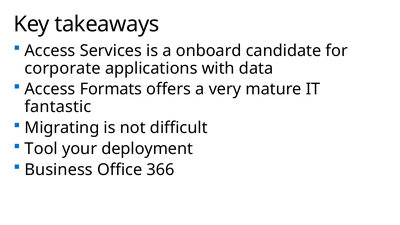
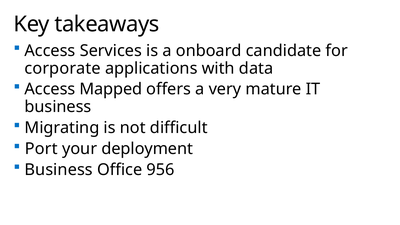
Formats: Formats -> Mapped (111, 89)
fantastic: fantastic -> business (58, 107)
Tool: Tool -> Port (41, 149)
366: 366 -> 956 (161, 170)
